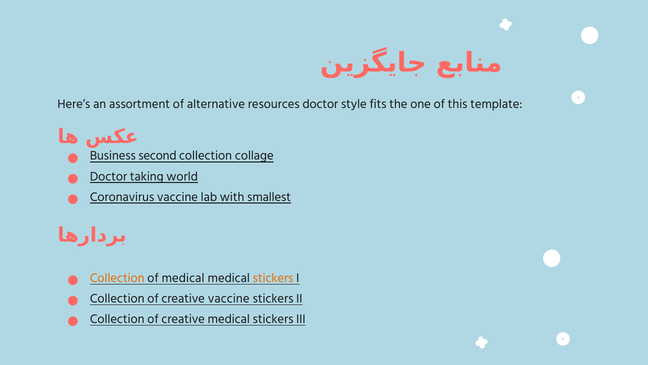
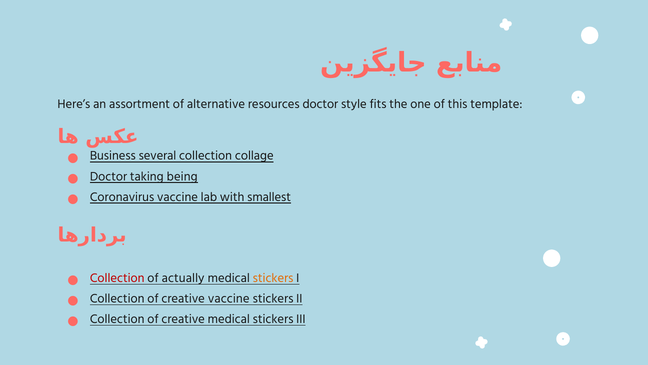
second: second -> several (157, 156)
world: world -> being (182, 176)
Collection colour: orange -> red (117, 278)
of medical: medical -> actually (183, 278)
